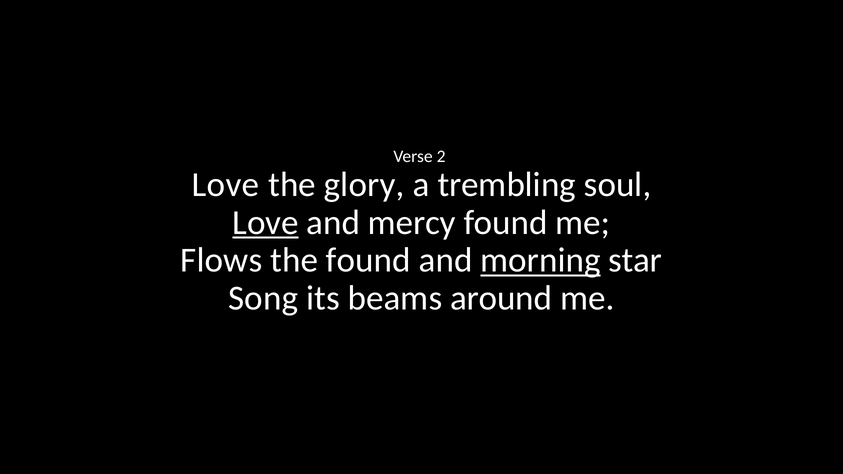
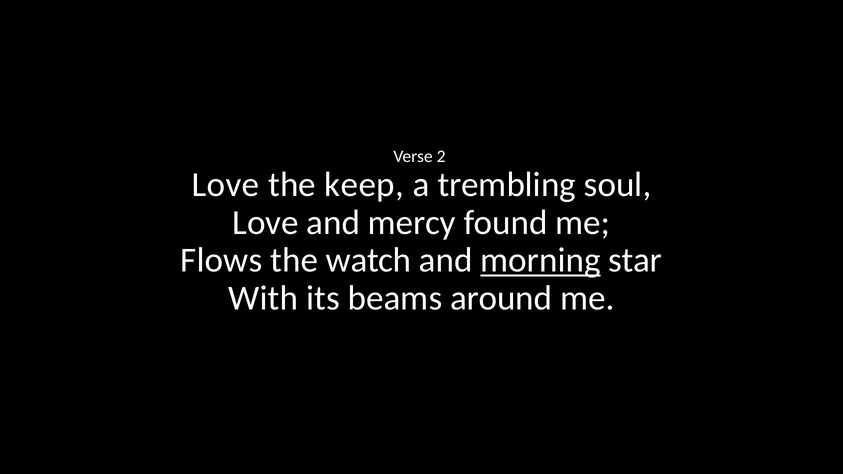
glory: glory -> keep (364, 185)
Love underline: present -> none (266, 223)
the found: found -> watch (369, 260)
Song: Song -> With (263, 298)
